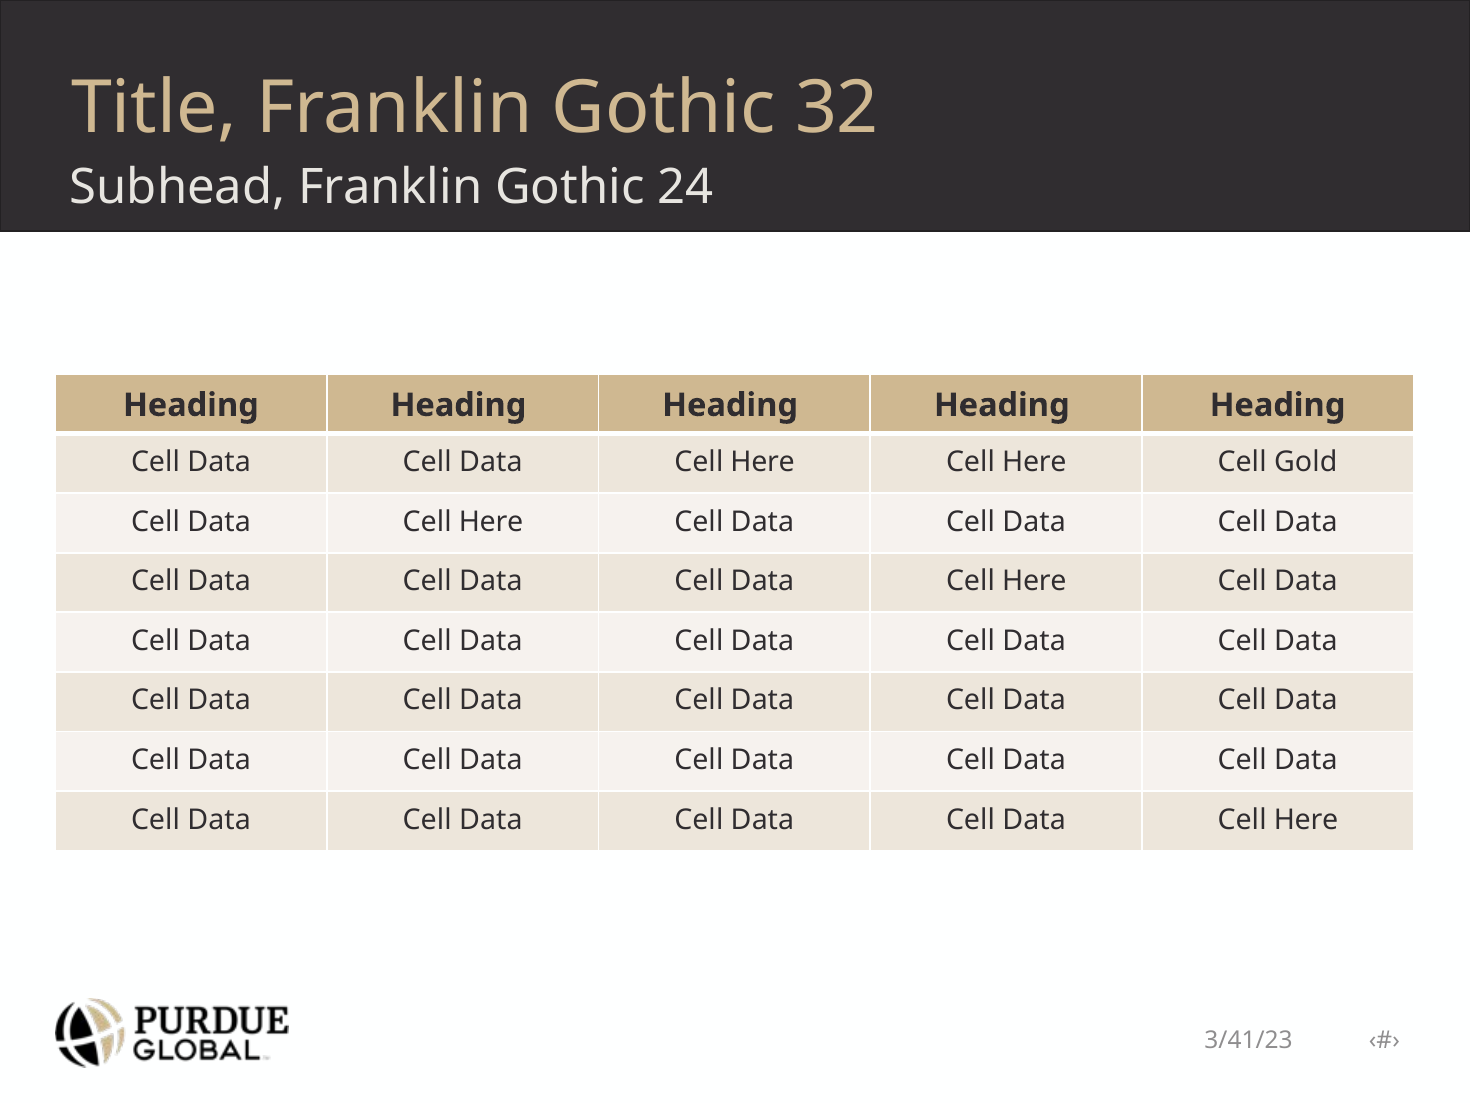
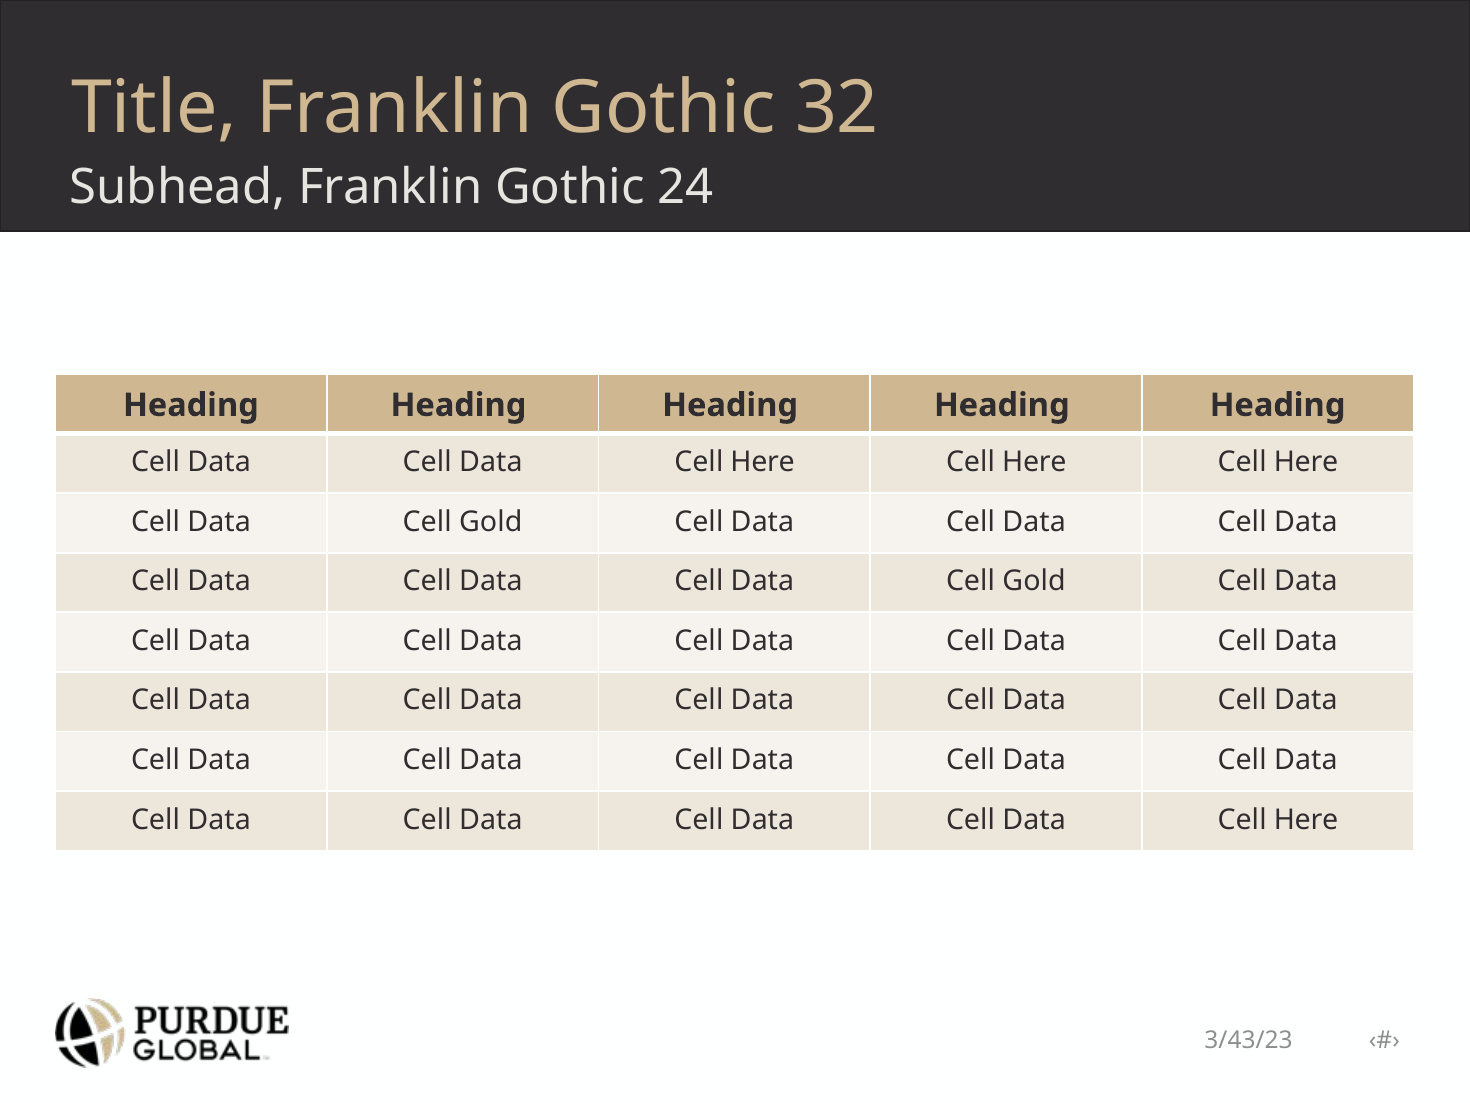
Gold: Gold -> Here (1306, 462)
Here: Here -> Gold (491, 521)
Here: Here -> Gold (1034, 581)
3/41/23: 3/41/23 -> 3/43/23 (1249, 1040)
